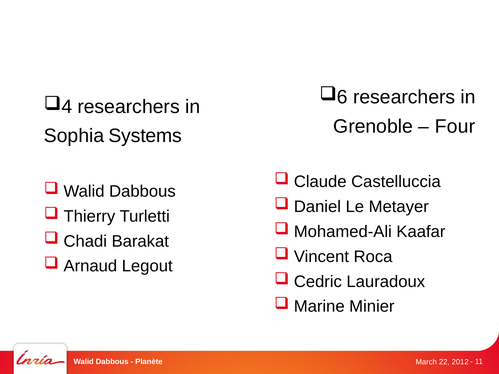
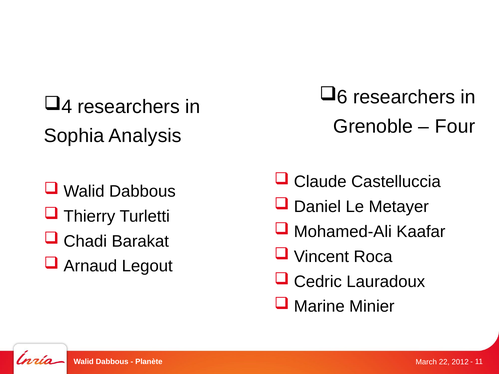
Systems: Systems -> Analysis (145, 136)
